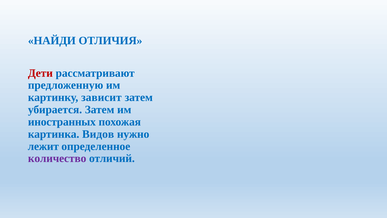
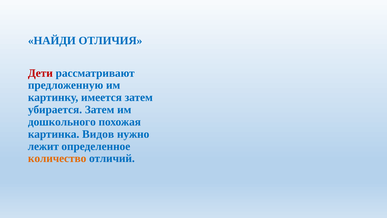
зависит: зависит -> имеется (101, 97)
иностранных: иностранных -> дошкольного (62, 122)
количество colour: purple -> orange (57, 158)
